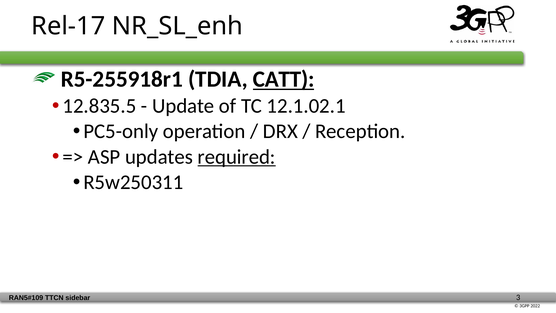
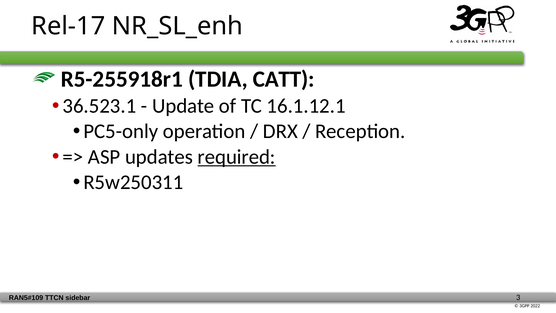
CATT underline: present -> none (284, 79)
12.835.5: 12.835.5 -> 36.523.1 (99, 106)
12.1.02.1: 12.1.02.1 -> 16.1.12.1 (306, 106)
